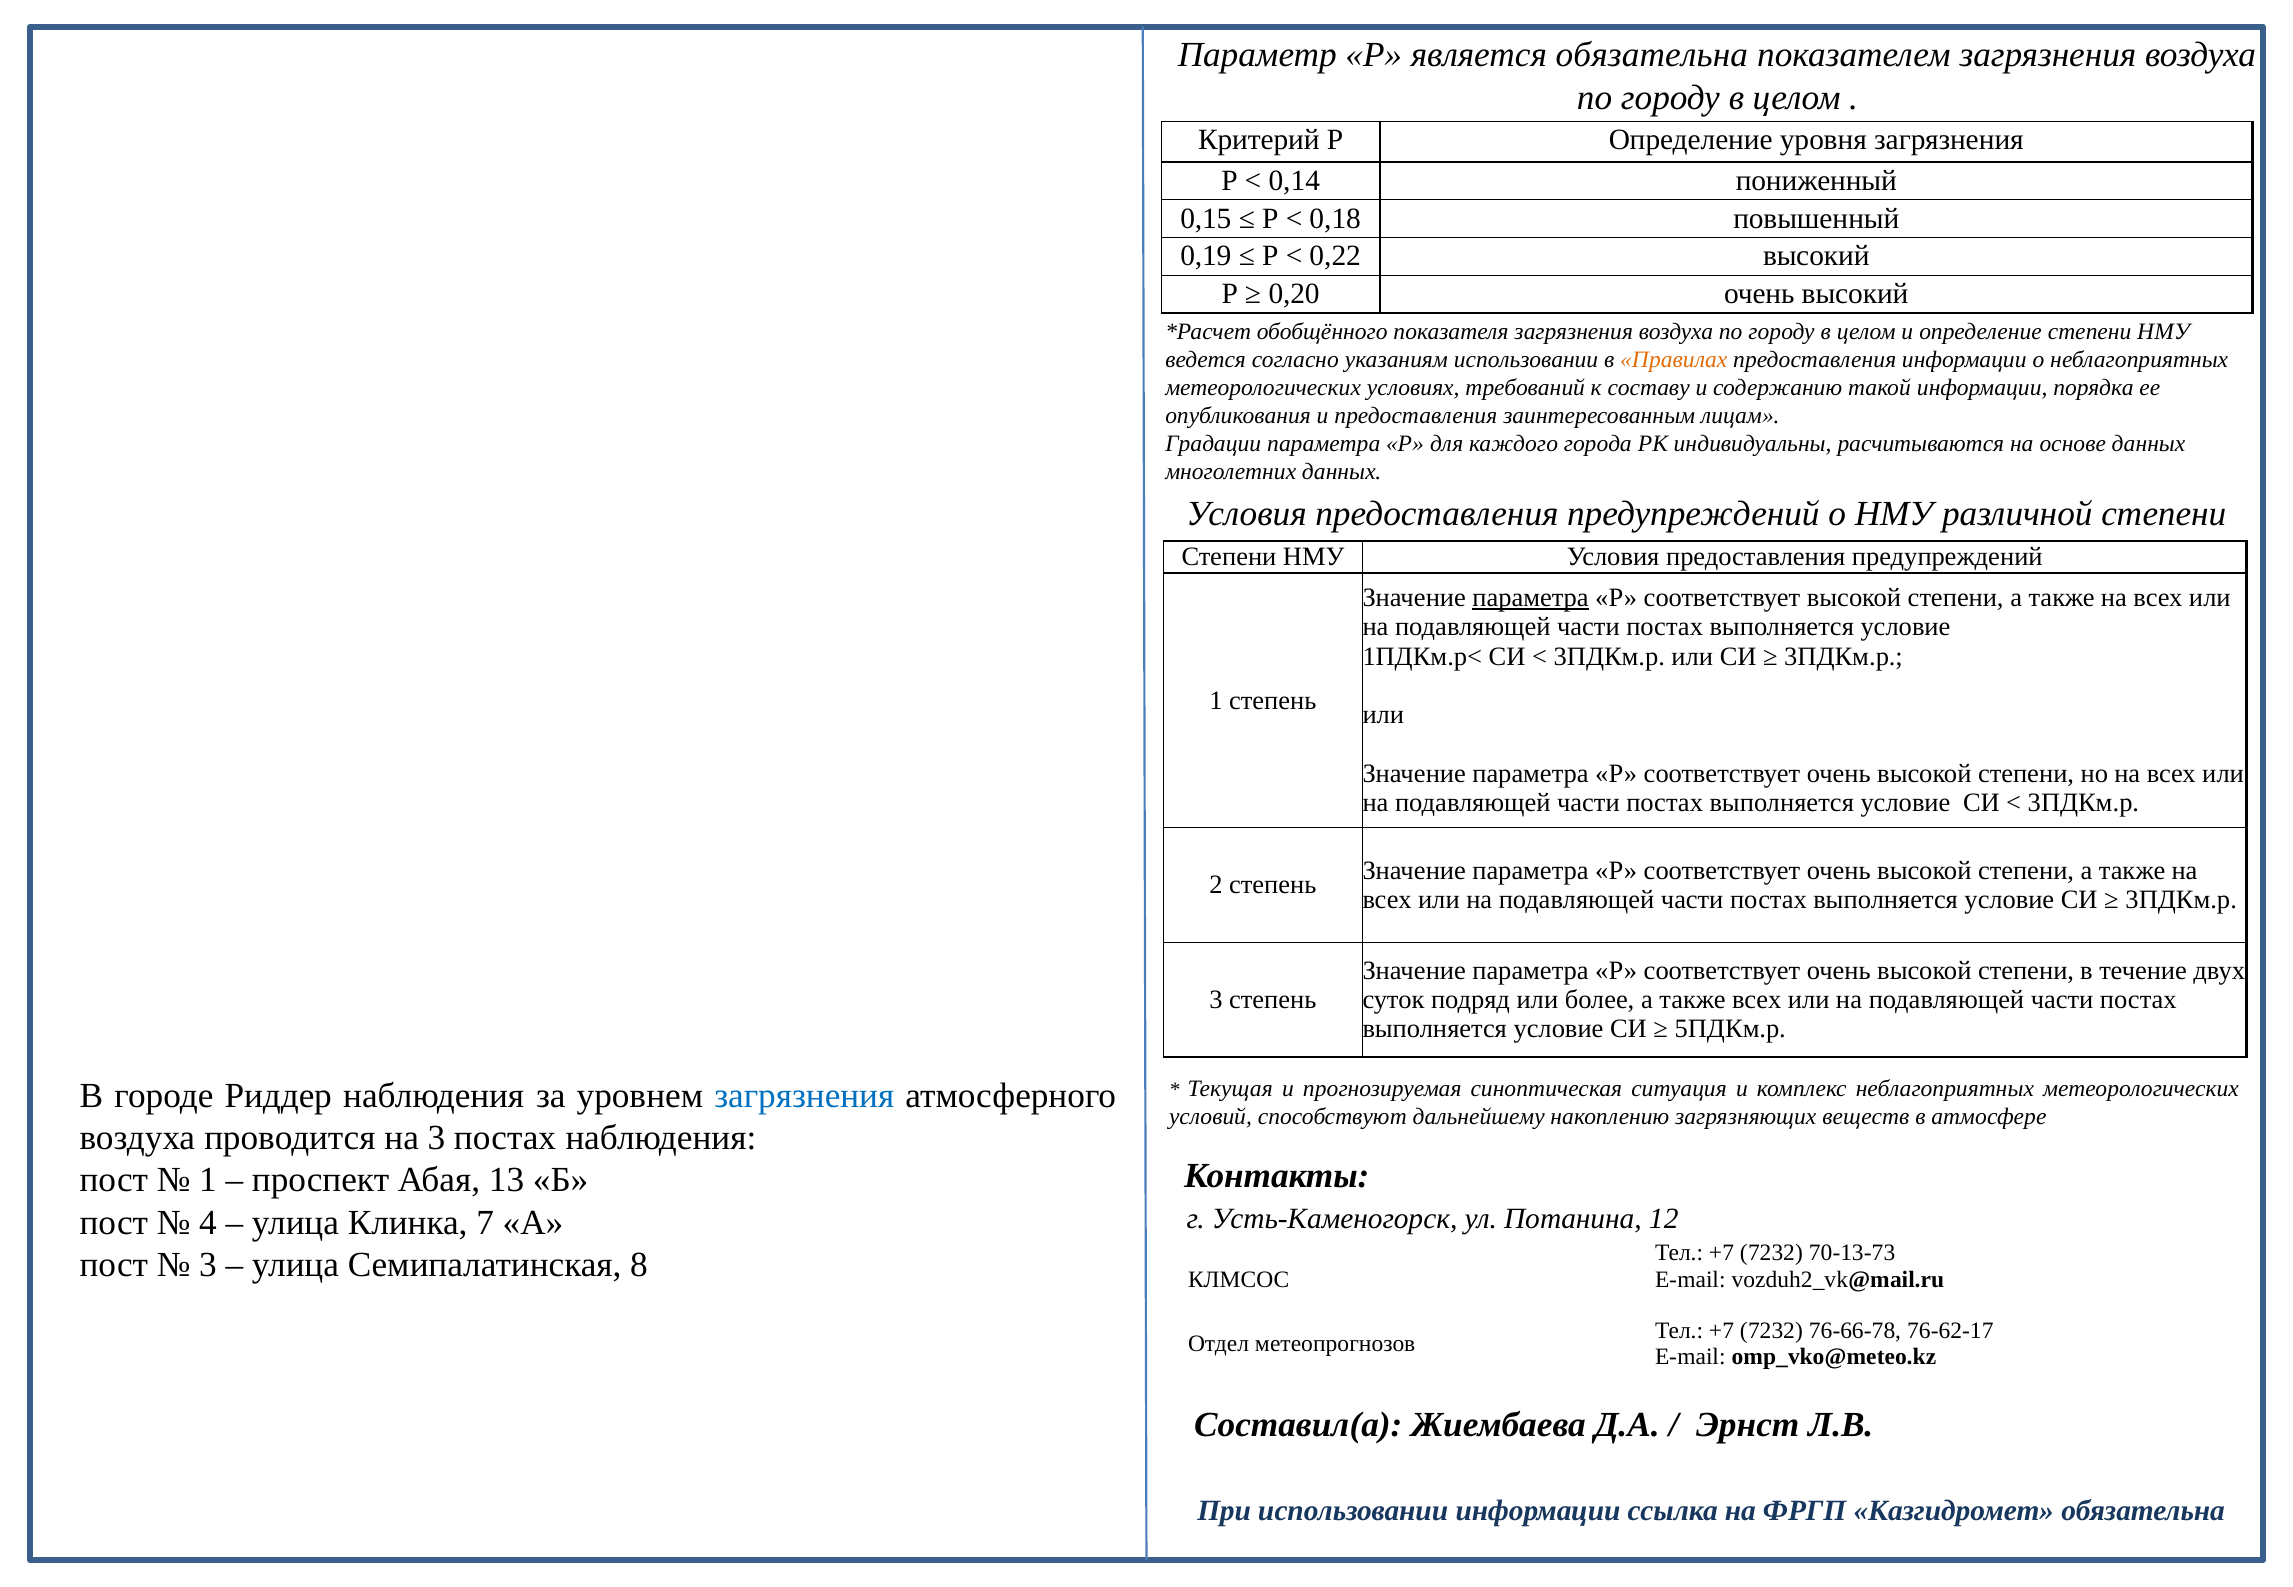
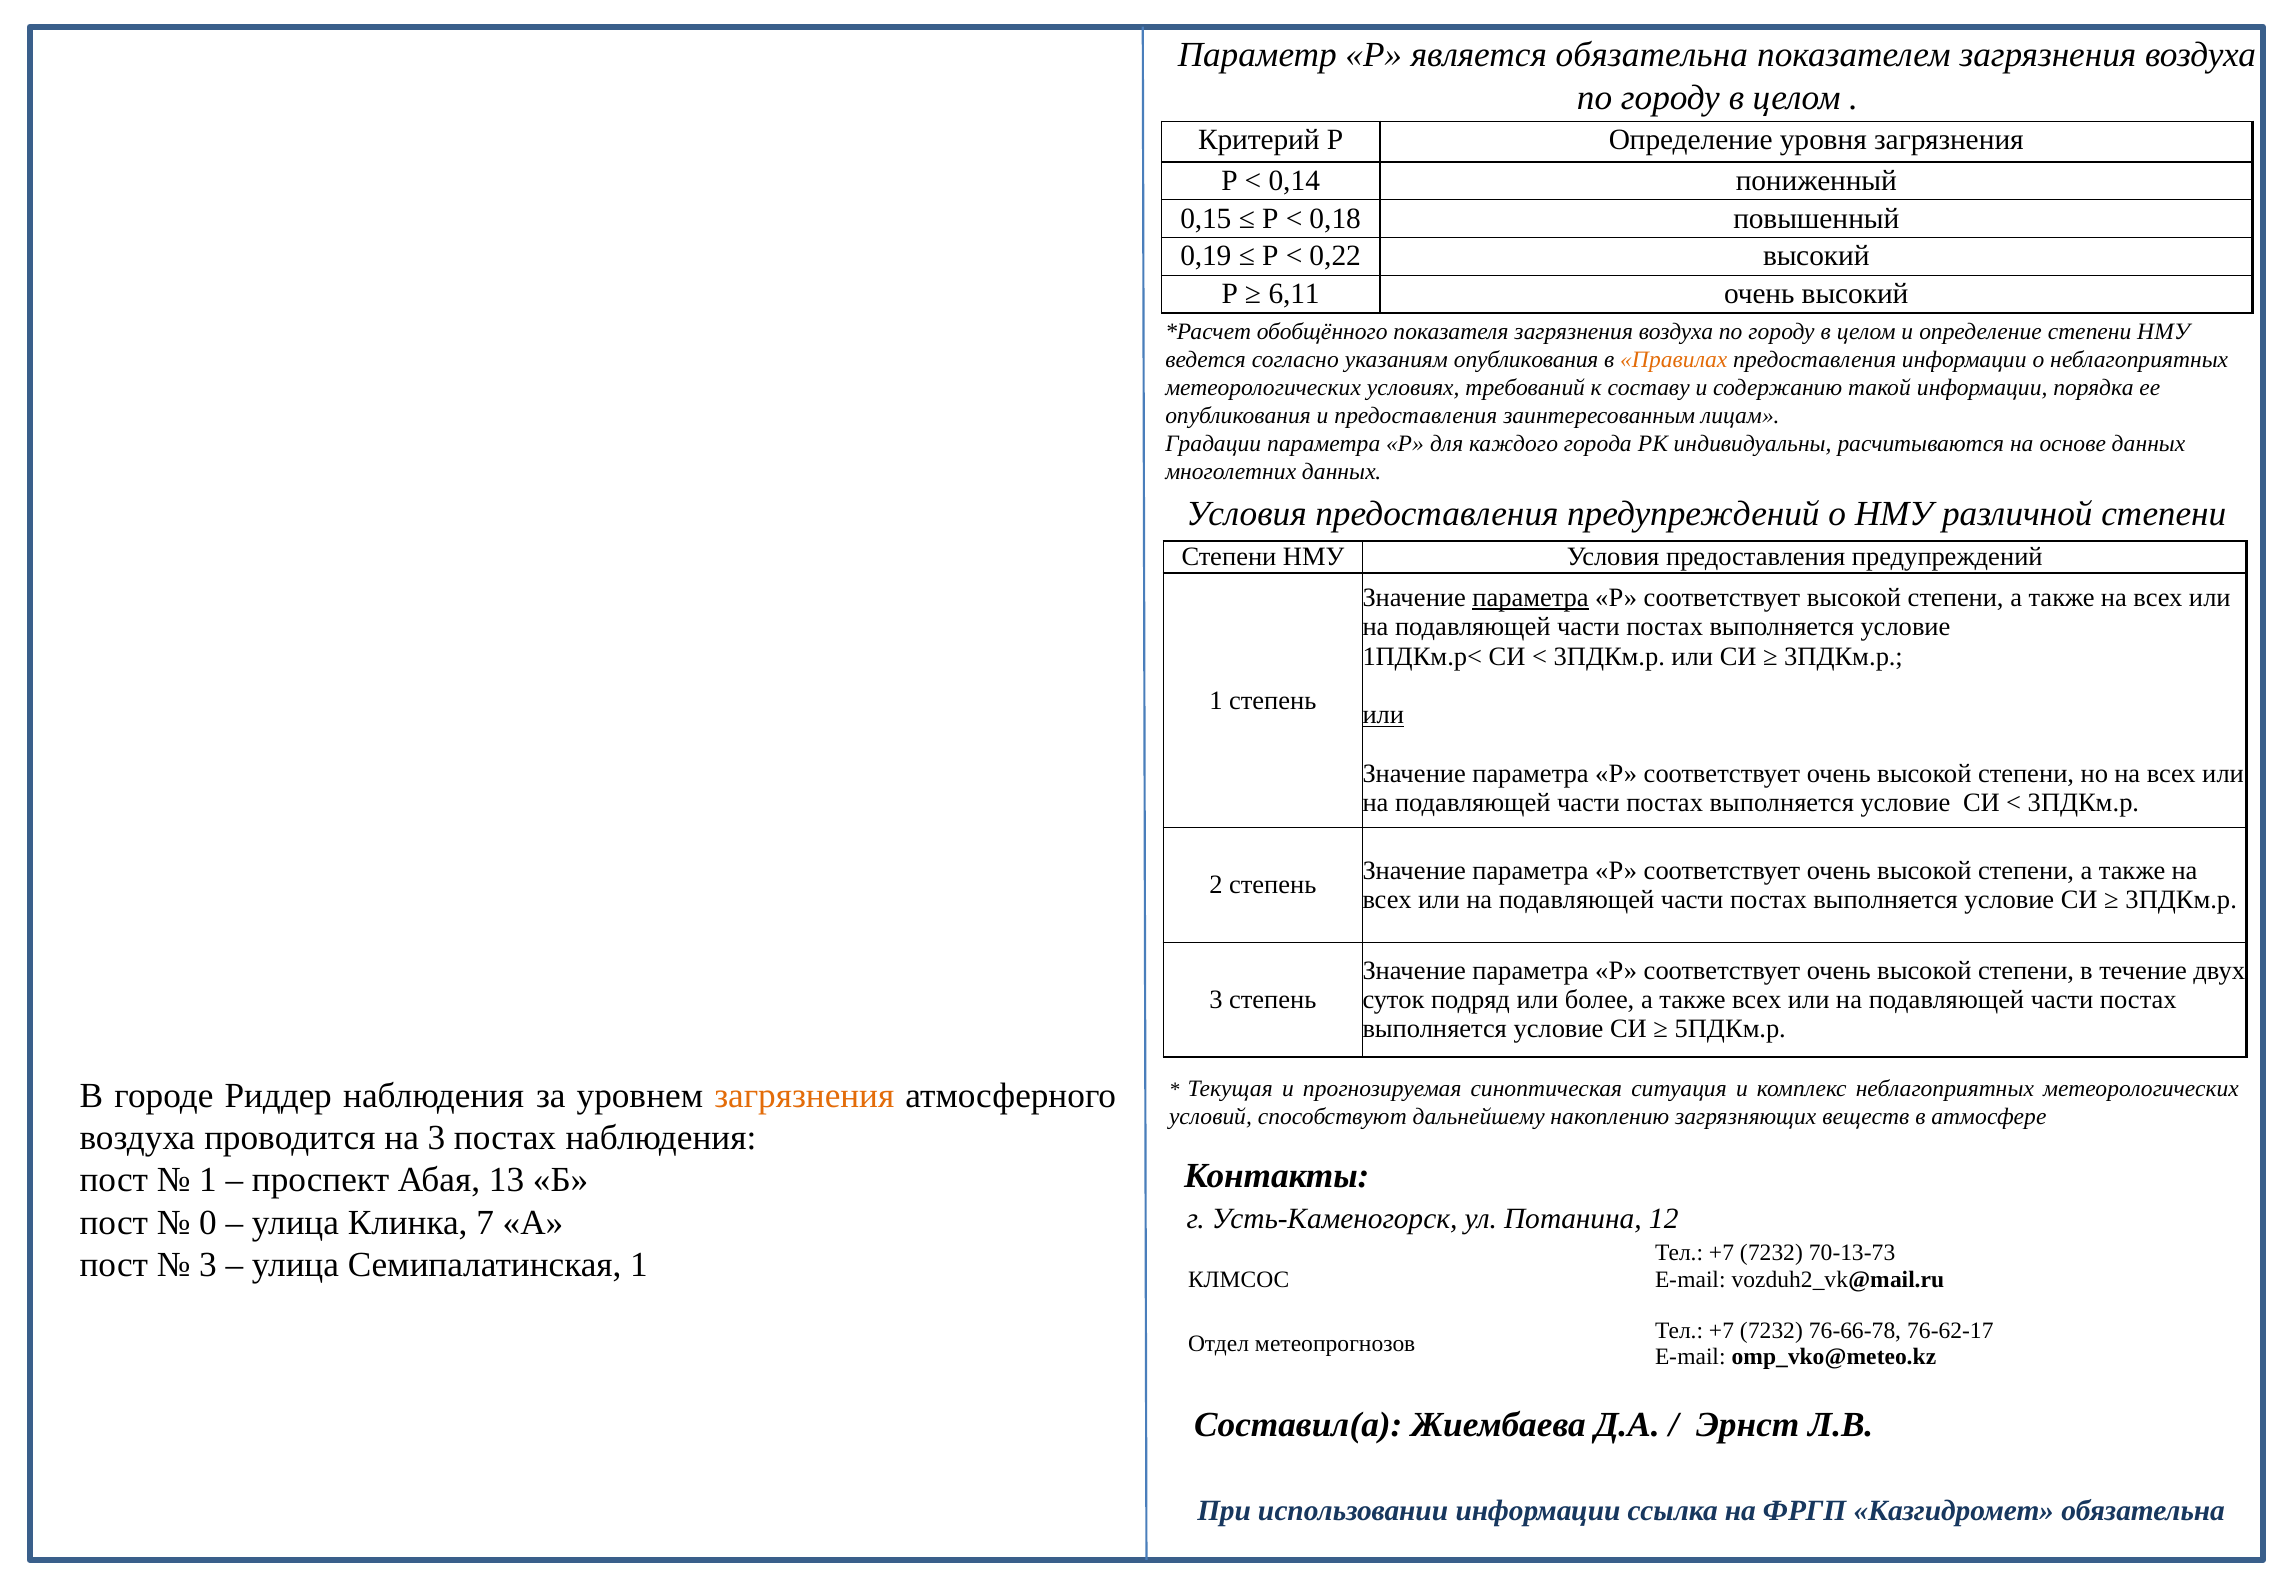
0,20: 0,20 -> 6,11 (1294, 294)
указаниям использовании: использовании -> опубликования (1526, 360)
или underline: none -> present (1383, 715)
загрязнения colour: blue -> orange (804, 1096)
4: 4 -> 0 (208, 1223)
Семипалатинская 8: 8 -> 1 (639, 1265)
